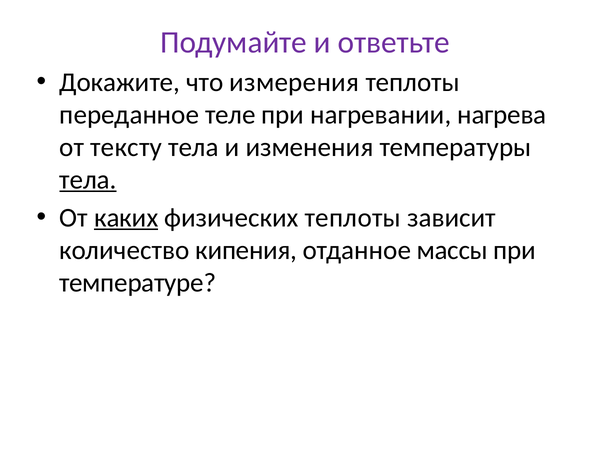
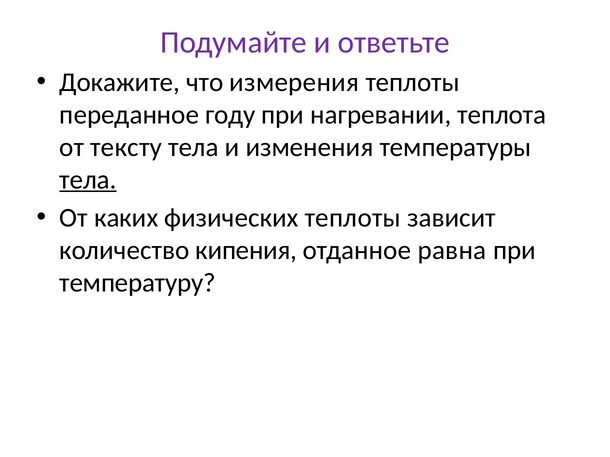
теле: теле -> году (230, 115)
нагрева: нагрева -> теплота (502, 115)
каких underline: present -> none (126, 218)
массы: массы -> равна (452, 250)
температуре: температуре -> температуру (138, 283)
